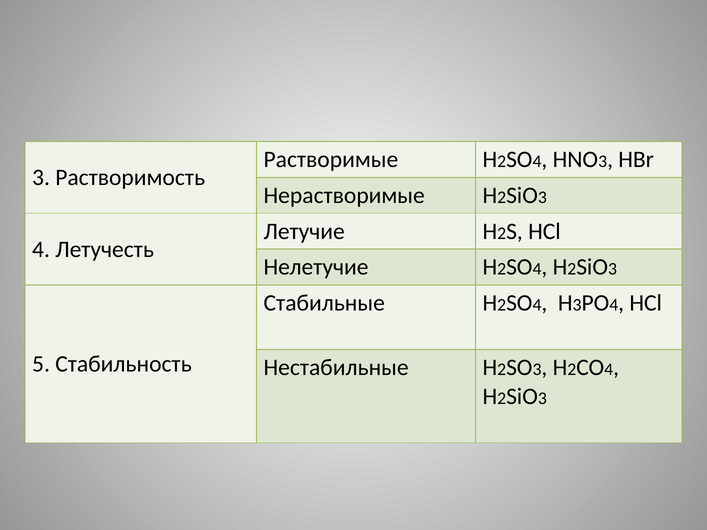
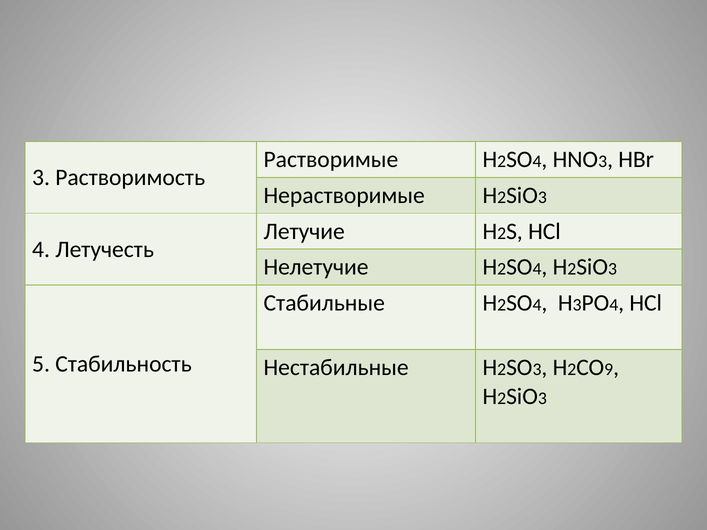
4: 4 -> 9 (609, 370)
